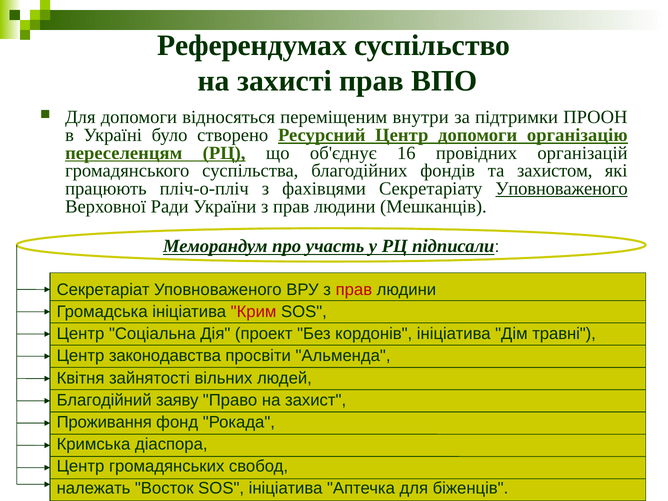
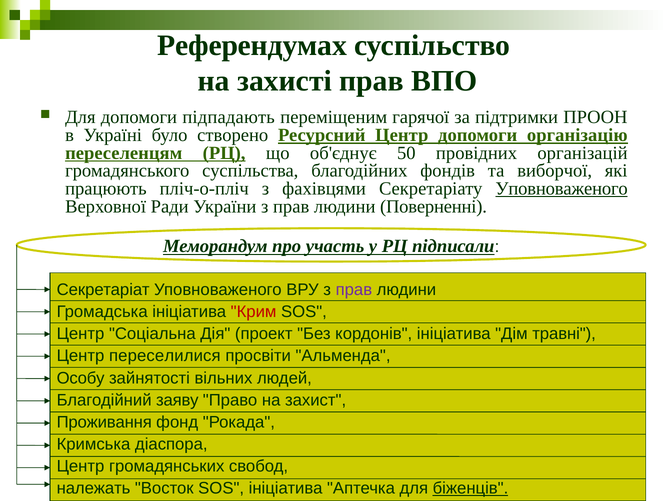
відносяться: відносяться -> підпадають (229, 117)
внутри: внутри -> гарячої (421, 117)
16: 16 -> 50 (406, 153)
захистом: захистом -> виборчої (555, 171)
Мешканців: Мешканців -> Поверненні (433, 206)
прав colour: red -> purple (354, 290)
законодавства: законодавства -> переселилися (165, 356)
Квітня: Квітня -> Особу (81, 378)
біженців underline: none -> present (470, 488)
